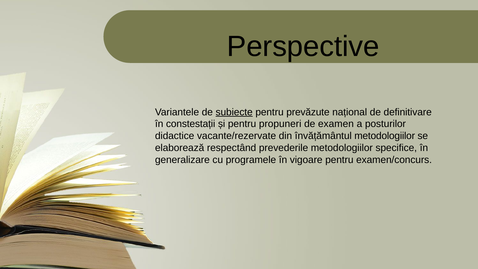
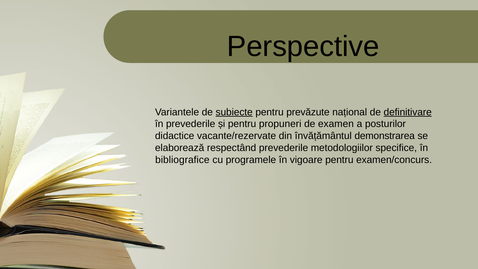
definitivare underline: none -> present (408, 112)
în constestații: constestații -> prevederile (191, 124)
învățământul metodologiilor: metodologiilor -> demonstrarea (385, 136)
generalizare: generalizare -> bibliografice (182, 160)
